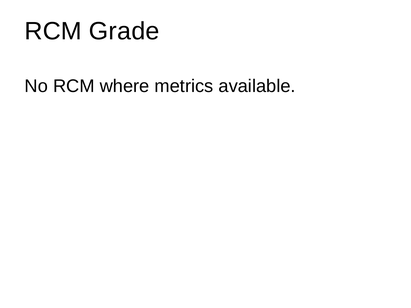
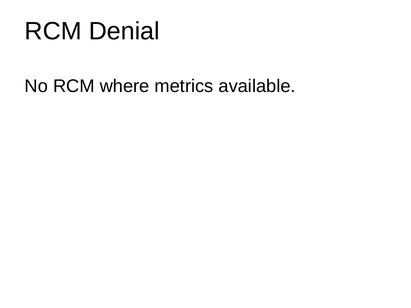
Grade: Grade -> Denial (124, 31)
